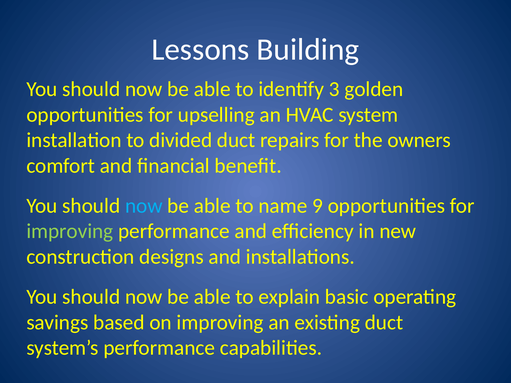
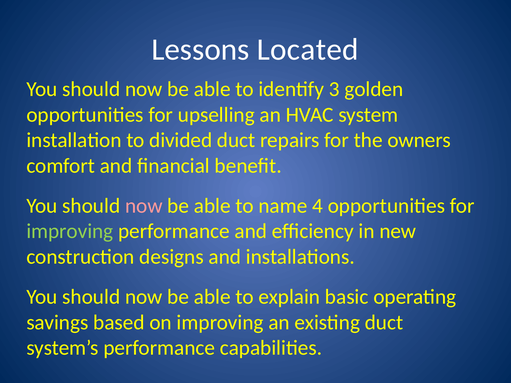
Building: Building -> Located (308, 49)
now colour: light blue -> pink (144, 206)
9: 9 -> 4 (318, 206)
